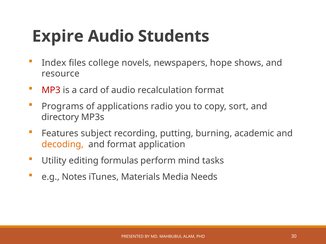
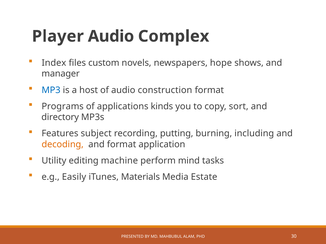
Expire: Expire -> Player (58, 36)
Students: Students -> Complex (174, 36)
college: college -> custom (104, 63)
resource: resource -> manager (61, 74)
MP3 colour: red -> blue (51, 90)
card: card -> host (89, 90)
recalculation: recalculation -> construction (165, 90)
radio: radio -> kinds (162, 107)
academic: academic -> including (254, 134)
formulas: formulas -> machine (119, 161)
Notes: Notes -> Easily (74, 177)
Needs: Needs -> Estate (204, 177)
